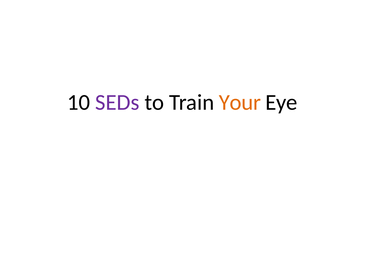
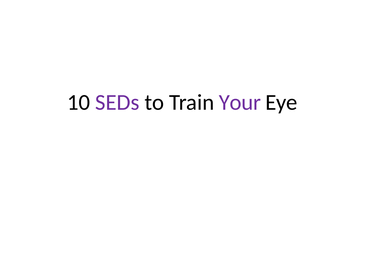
Your colour: orange -> purple (240, 103)
